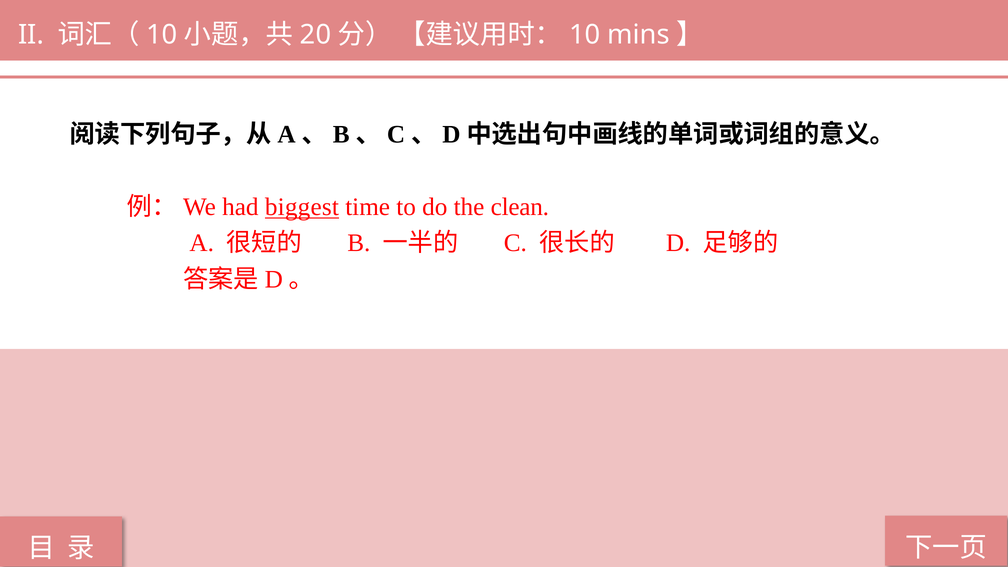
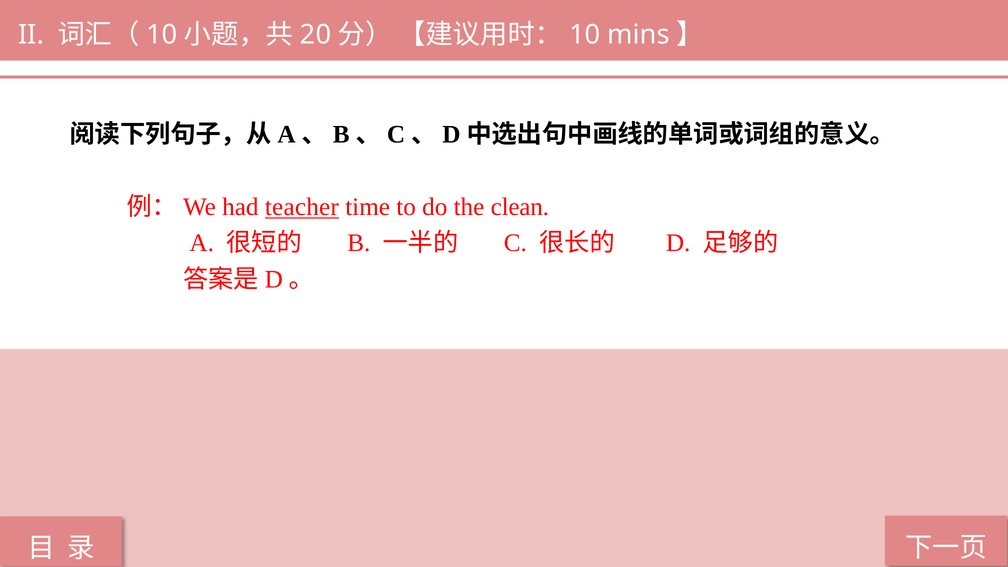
biggest: biggest -> teacher (302, 207)
